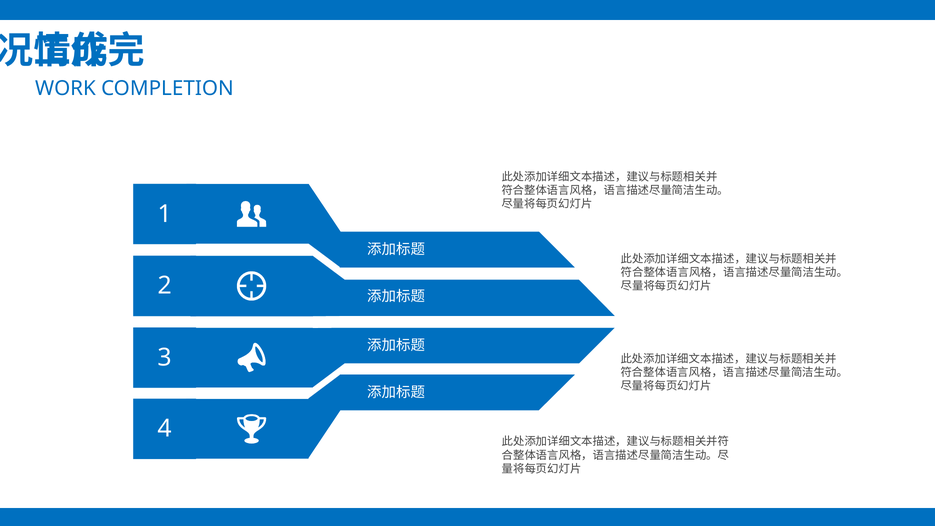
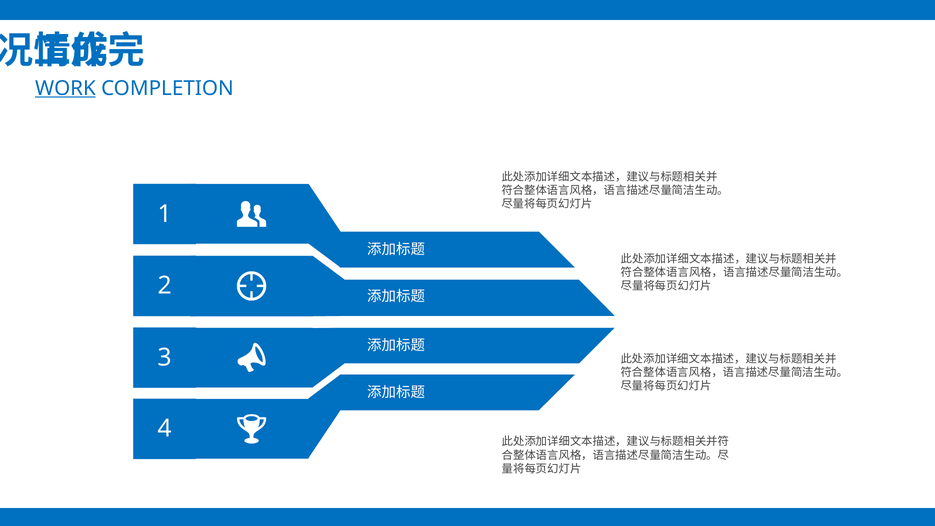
WORK underline: none -> present (65, 88)
